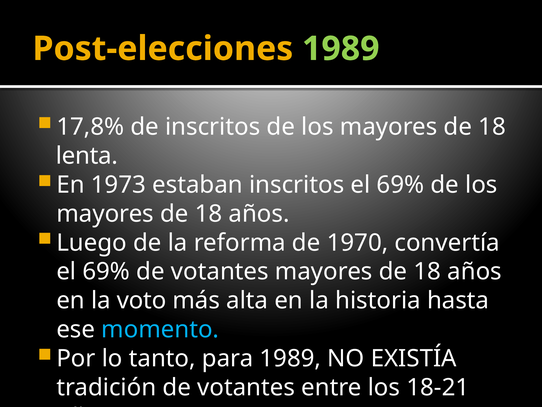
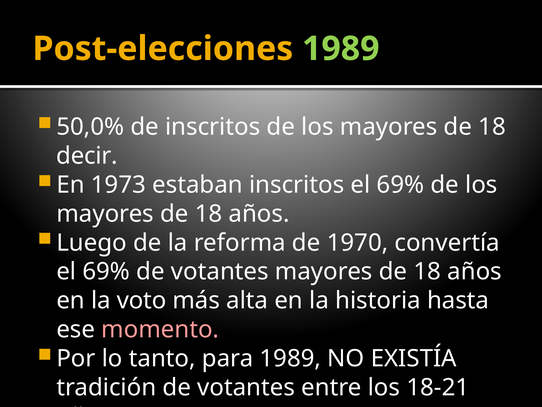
17,8%: 17,8% -> 50,0% (90, 127)
lenta: lenta -> decir (87, 156)
momento colour: light blue -> pink (160, 329)
